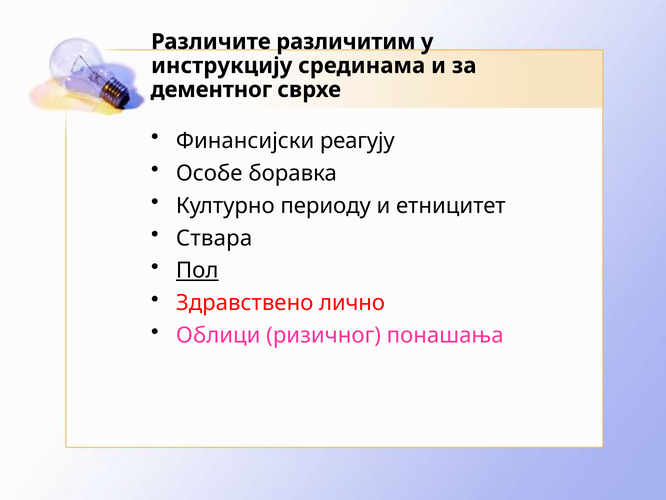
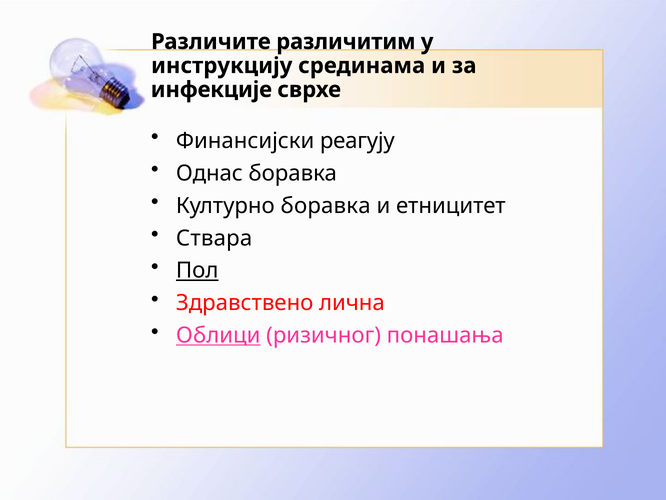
дементног: дементног -> инфекције (211, 90)
Особе: Особе -> Однас (209, 173)
Културно периоду: периоду -> боравка (326, 206)
лично: лично -> лична (352, 303)
Облици underline: none -> present (218, 335)
